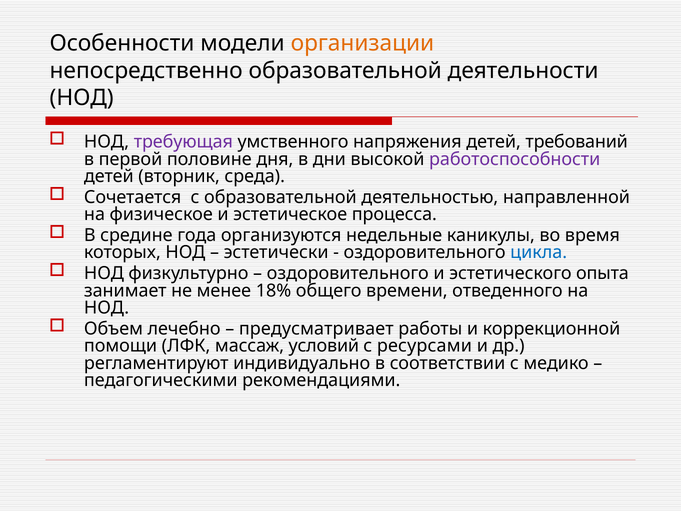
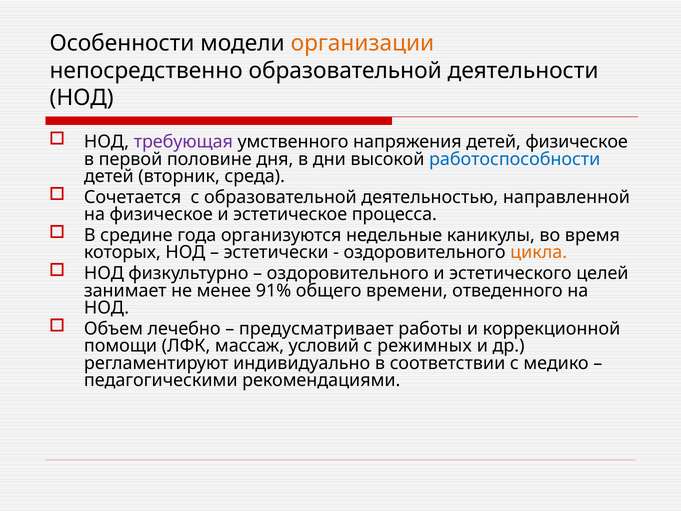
детей требований: требований -> физическое (577, 142)
работоспособности colour: purple -> blue (515, 159)
цикла colour: blue -> orange (539, 252)
опыта: опыта -> целей (602, 273)
18%: 18% -> 91% (274, 290)
ресурсами: ресурсами -> режимных (424, 346)
